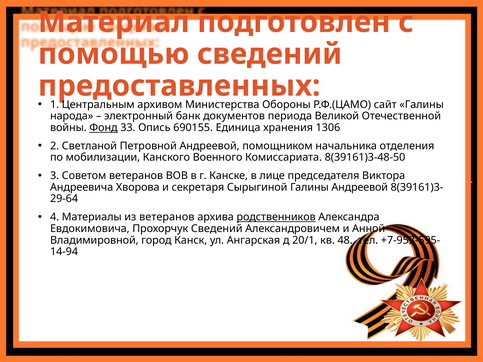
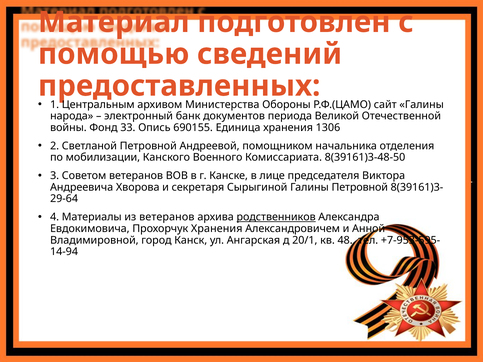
Фонд underline: present -> none (103, 128)
Галины Андреевой: Андреевой -> Петровной (360, 187)
Прохорчук Сведений: Сведений -> Хранения (217, 229)
